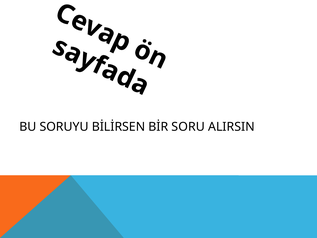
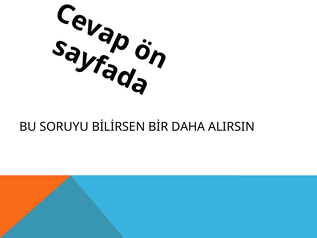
SORU: SORU -> DAHA (188, 127)
